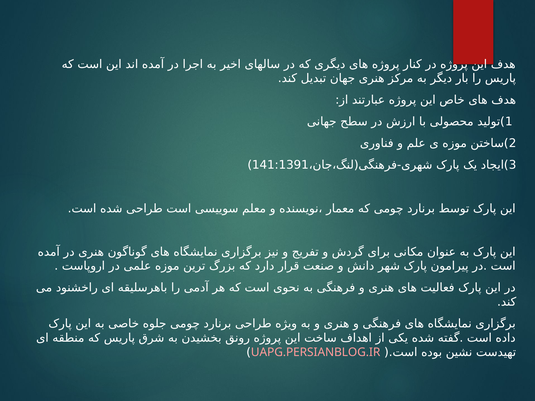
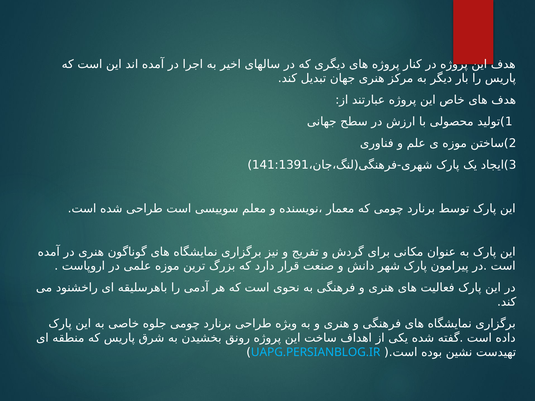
UAPG.PERSIANBLOG.IR colour: pink -> light blue (316, 352)
